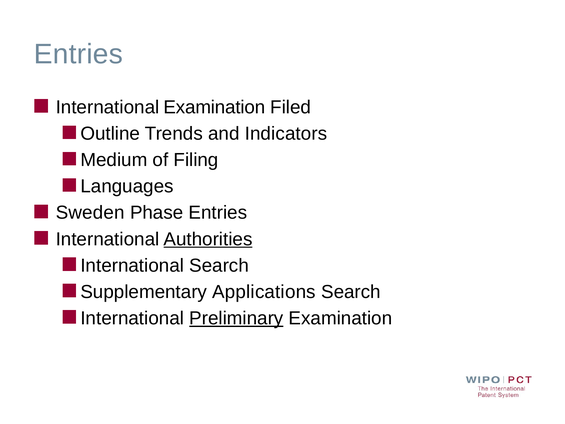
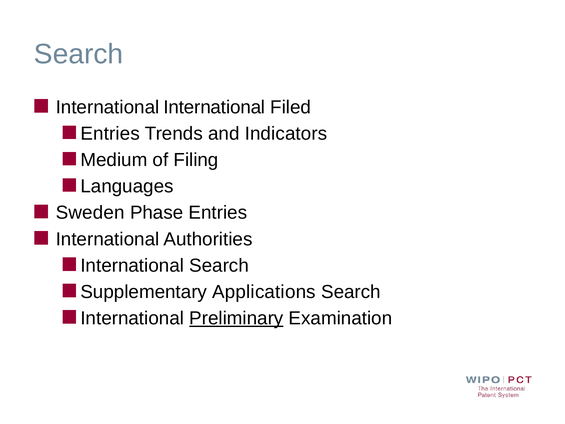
Entries: Entries -> Search (79, 54)
International Examination: Examination -> International (214, 107)
Outline: Outline -> Entries (110, 134)
Authorities underline: present -> none (208, 239)
